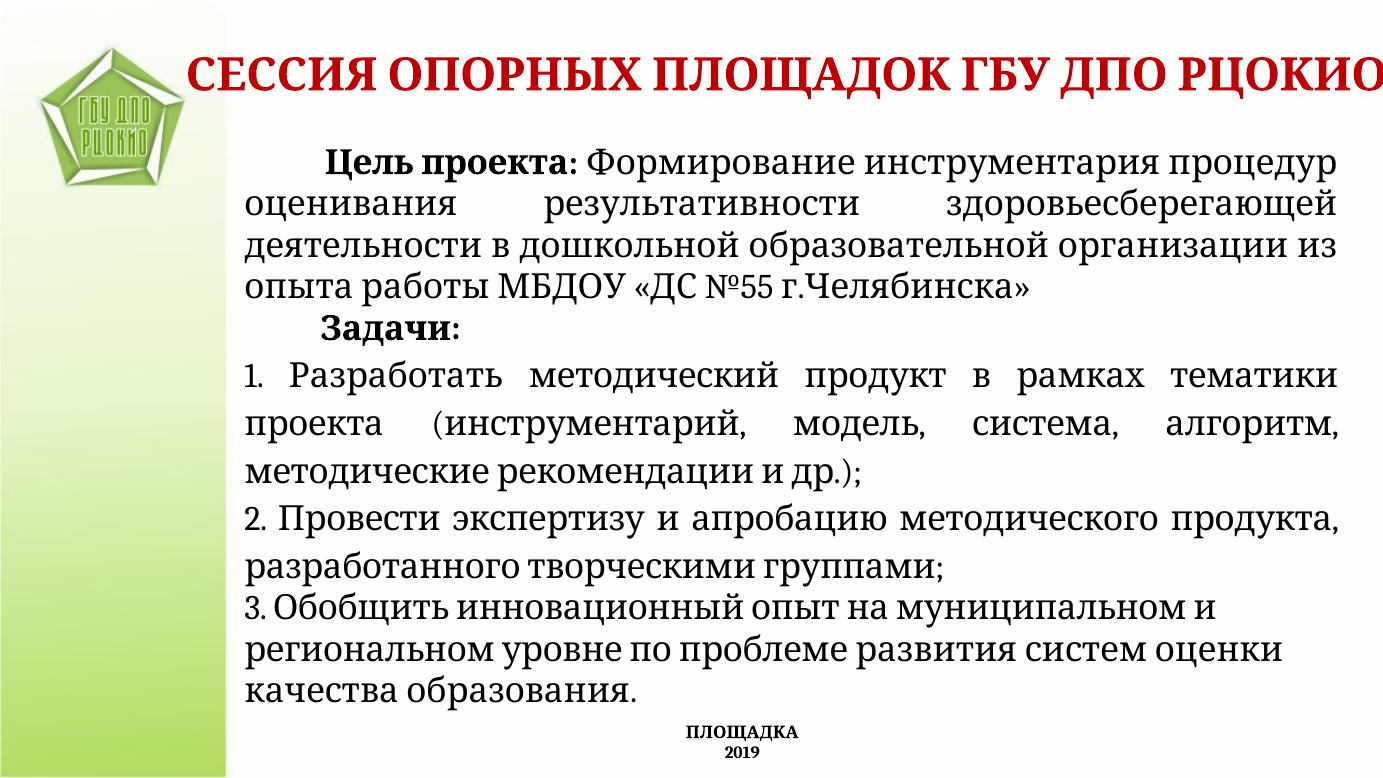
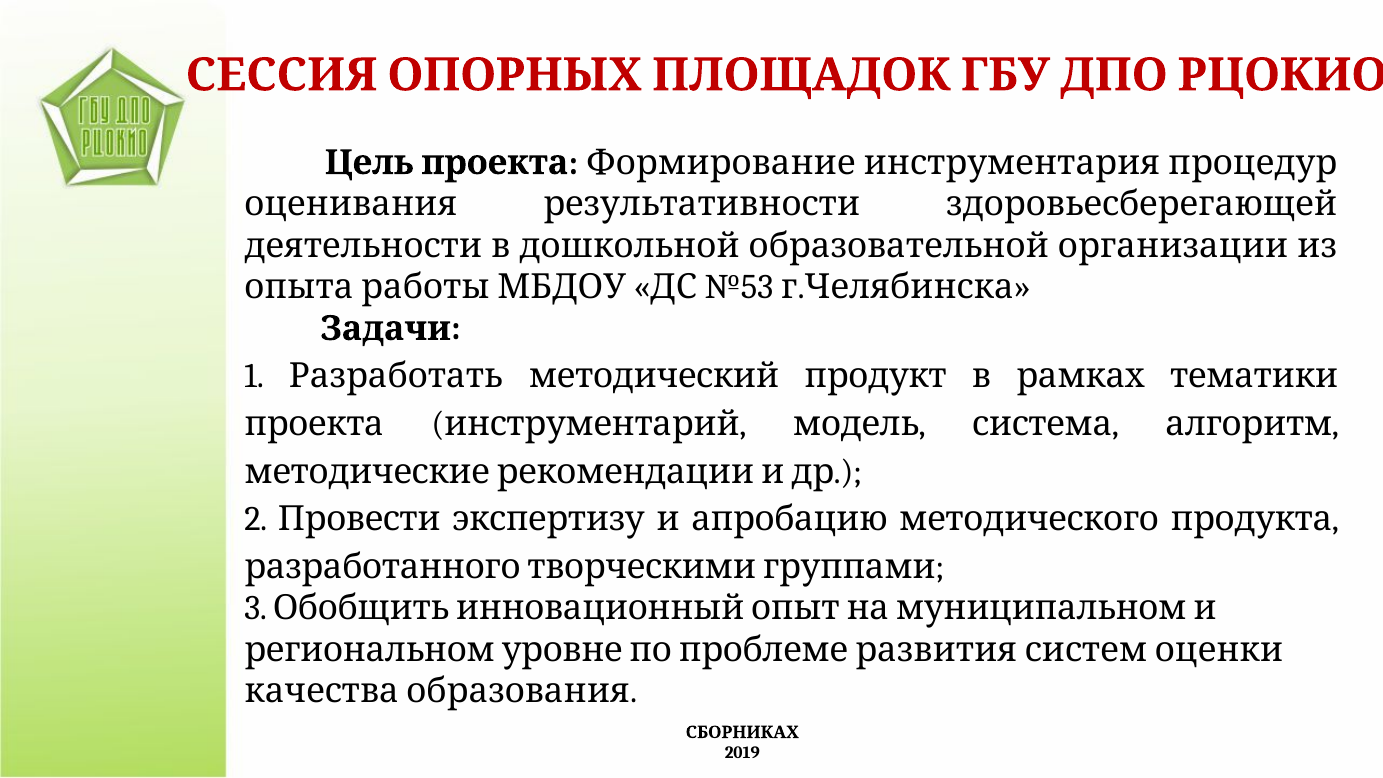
№55: №55 -> №53 (739, 287)
ПЛОЩАДКА: ПЛОЩАДКА -> СБОРНИКАХ (742, 732)
